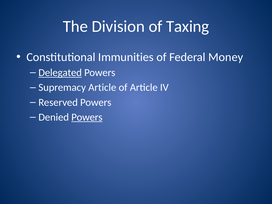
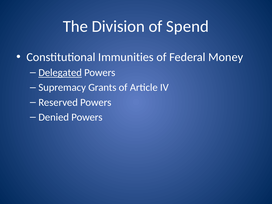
Taxing: Taxing -> Spend (187, 26)
Supremacy Article: Article -> Grants (102, 88)
Powers underline: present -> none (87, 117)
